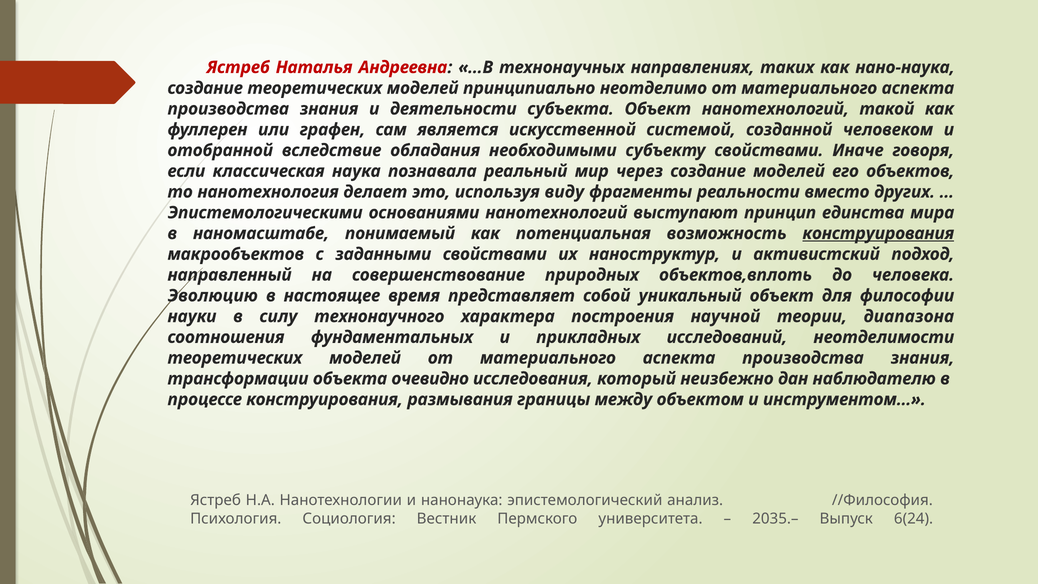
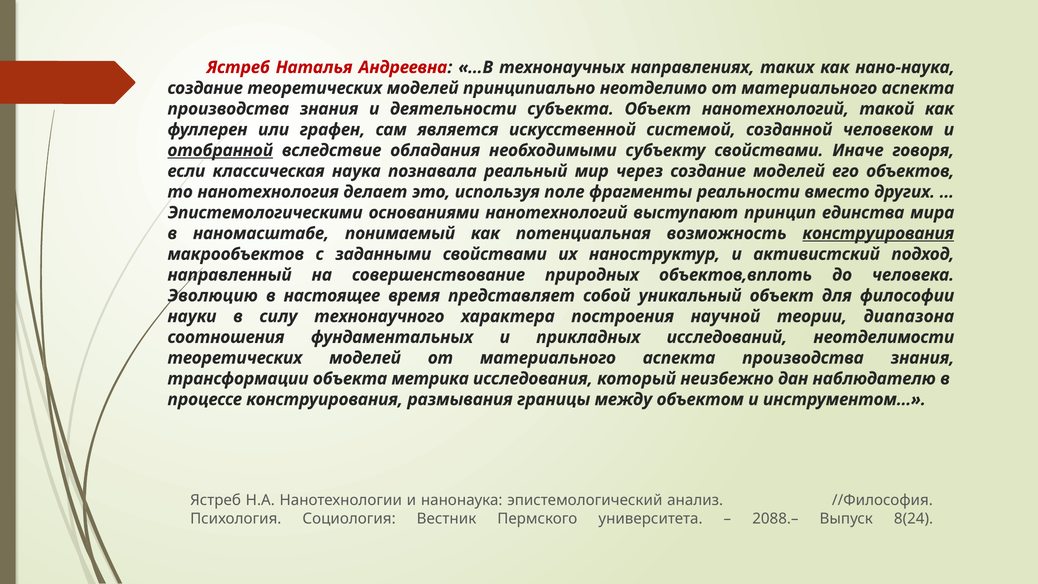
отобранной underline: none -> present (220, 150)
виду: виду -> поле (564, 192)
очевидно: очевидно -> метрика (430, 379)
2035.–: 2035.– -> 2088.– (775, 518)
6(24: 6(24 -> 8(24 (914, 518)
